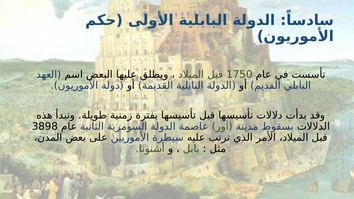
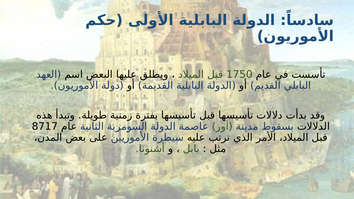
3898: 3898 -> 8717 (45, 126)
